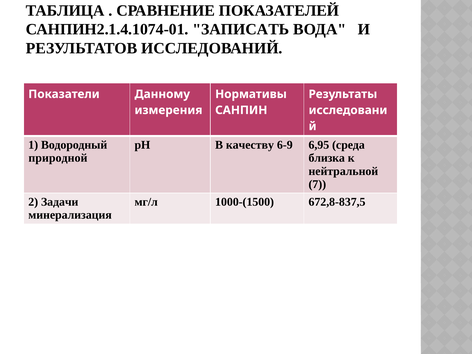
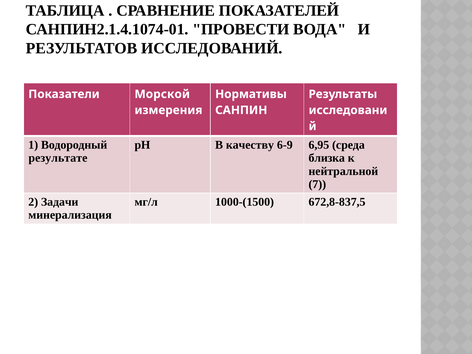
ЗАПИСАТЬ: ЗАПИСАТЬ -> ПРОВЕСТИ (241, 29)
Данному: Данному -> Морской (162, 94)
природной: природной -> результате (58, 158)
